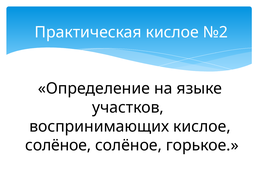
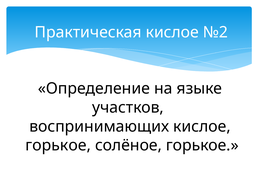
солёное: солёное -> горькое (58, 145)
